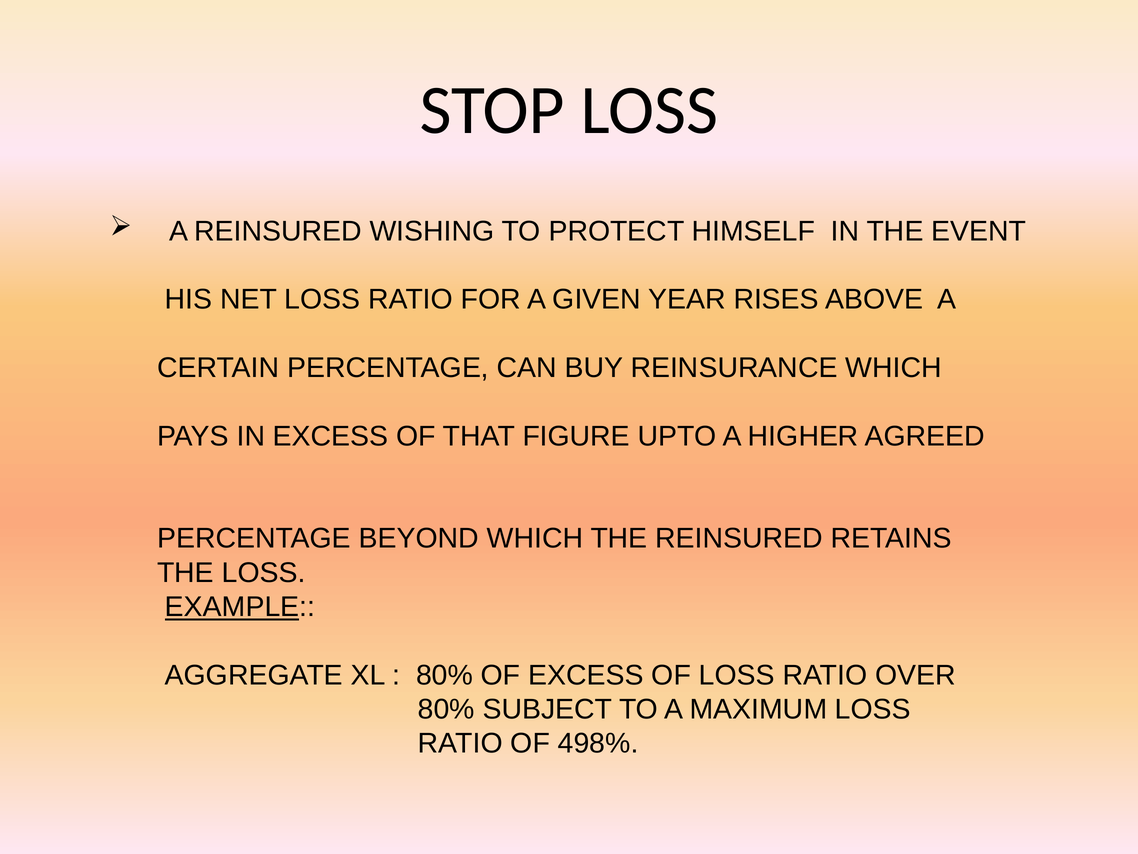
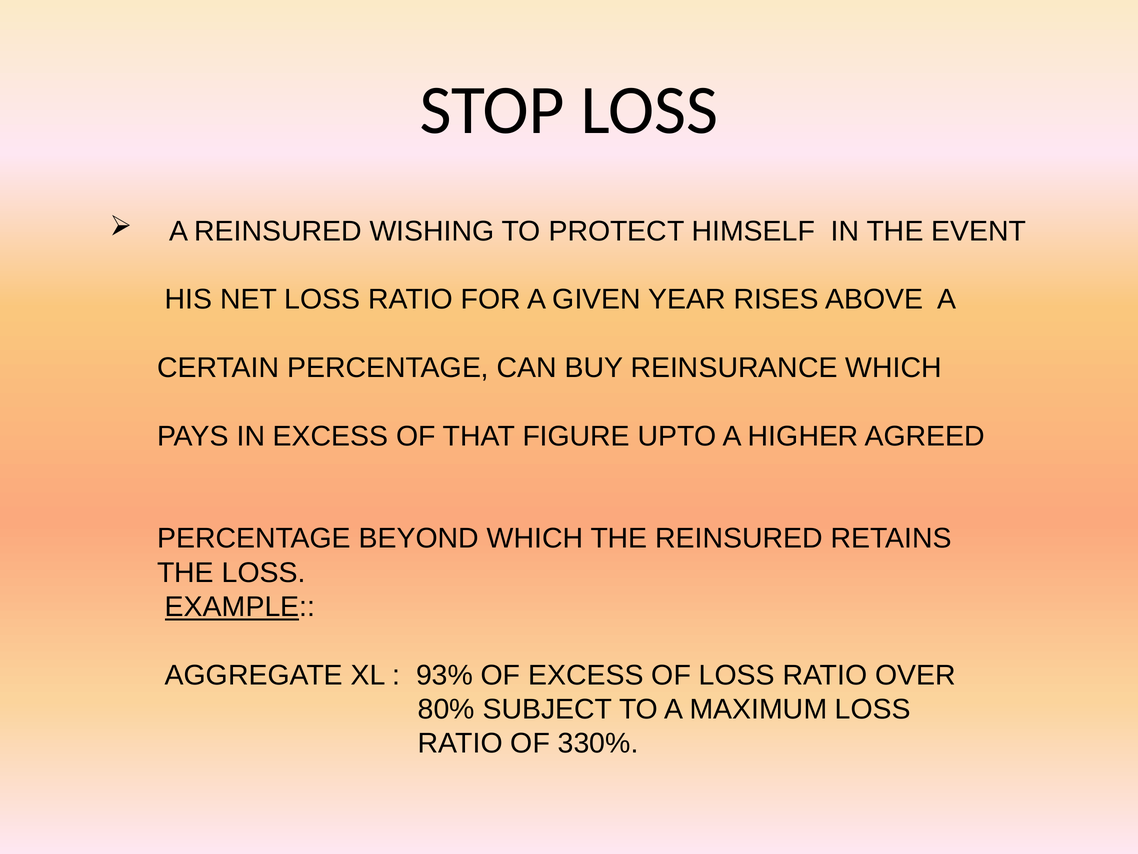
80%: 80% -> 93% (445, 675)
498%: 498% -> 330% (598, 743)
